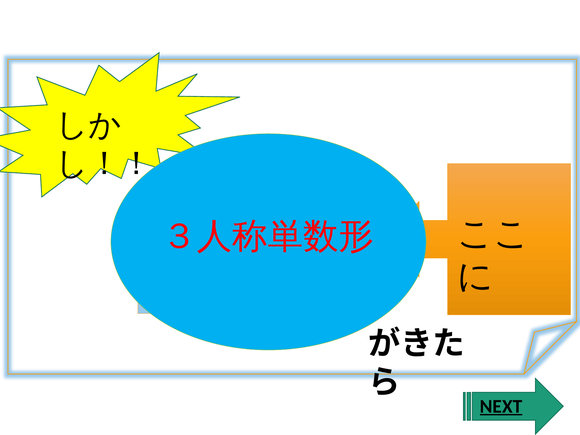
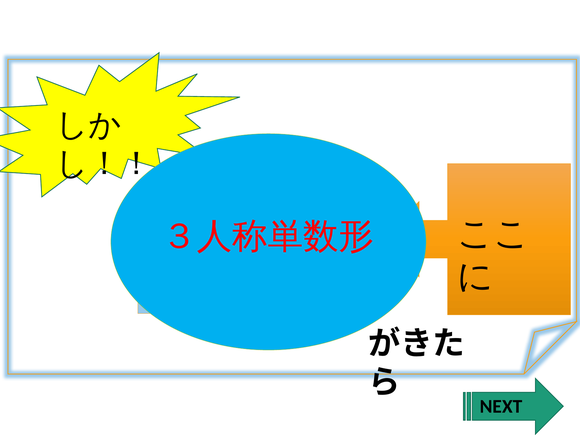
NEXT underline: present -> none (501, 406)
